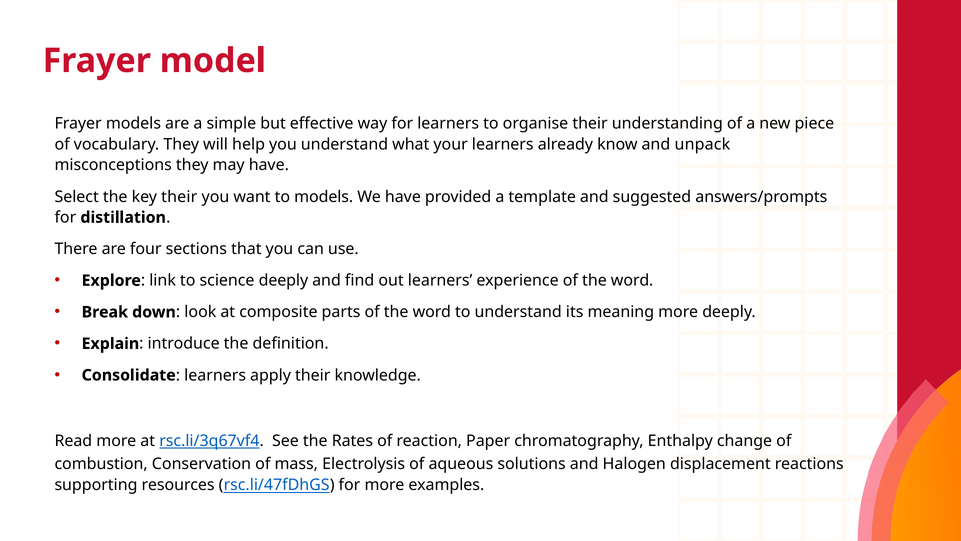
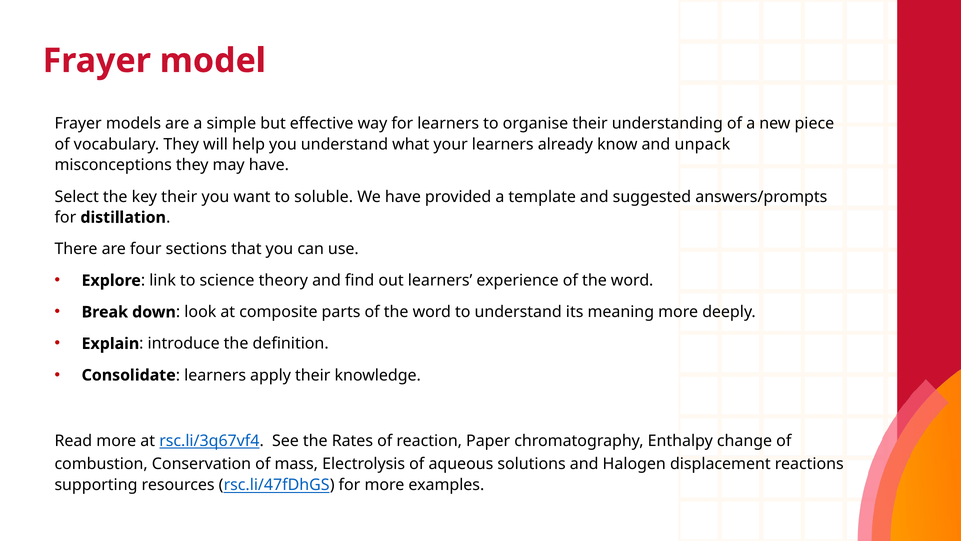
to models: models -> soluble (324, 197)
science deeply: deeply -> theory (283, 280)
